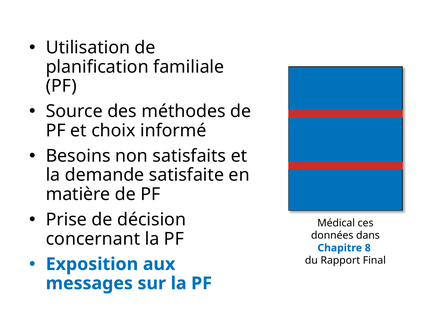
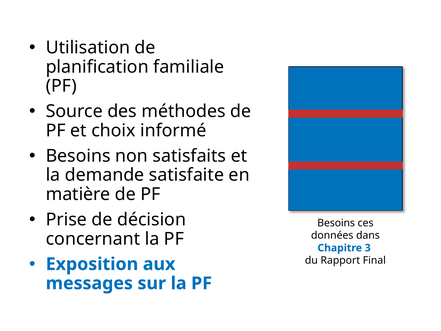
Médical: Médical -> Besoins (336, 223)
8: 8 -> 3 (368, 248)
